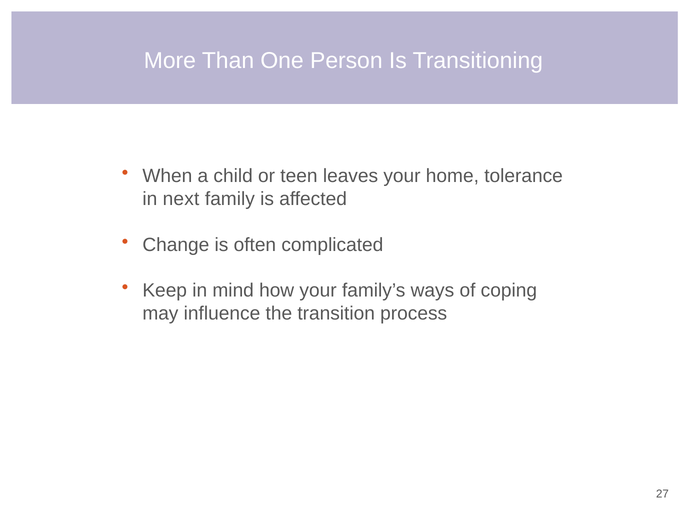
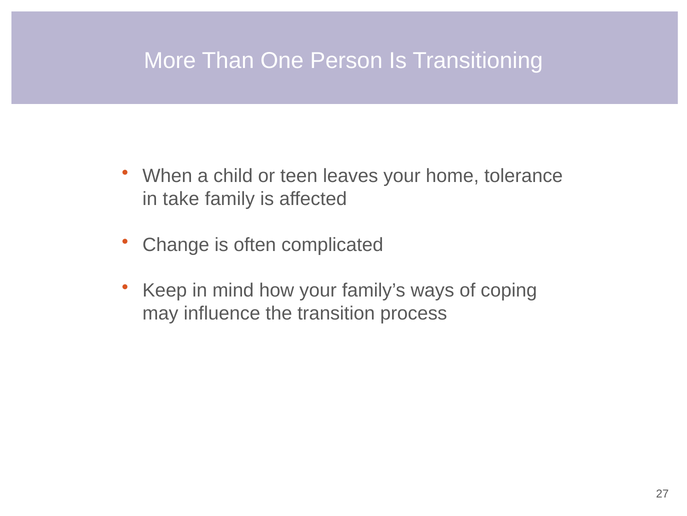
next: next -> take (181, 199)
